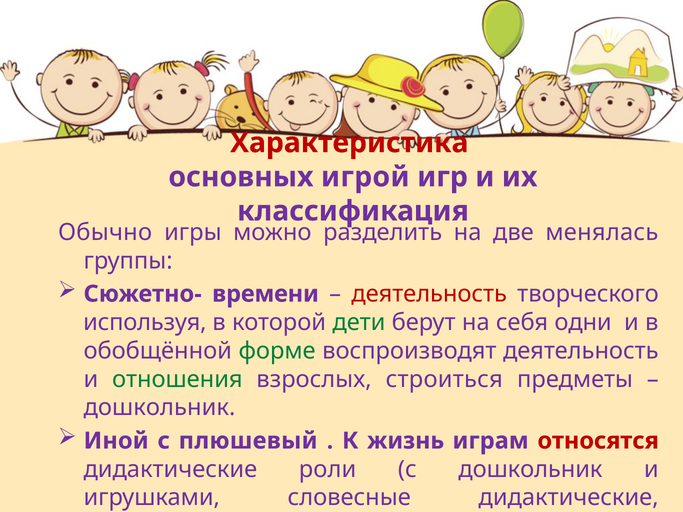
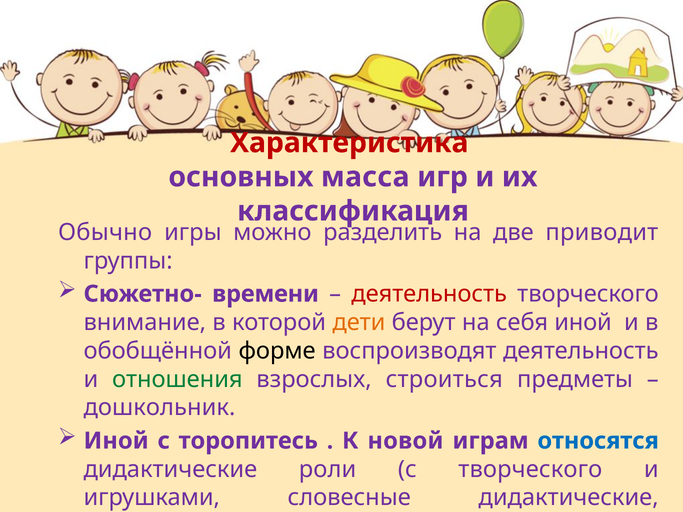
игрой: игрой -> масса (365, 177)
менялась: менялась -> приводит (602, 232)
используя: используя -> внимание (145, 322)
дети colour: green -> orange (359, 322)
себя одни: одни -> иной (583, 322)
форме colour: green -> black (277, 351)
плюшевый: плюшевый -> торопитесь (248, 441)
жизнь: жизнь -> новой (405, 441)
относятся colour: red -> blue (598, 441)
с дошкольник: дошкольник -> творческого (530, 469)
